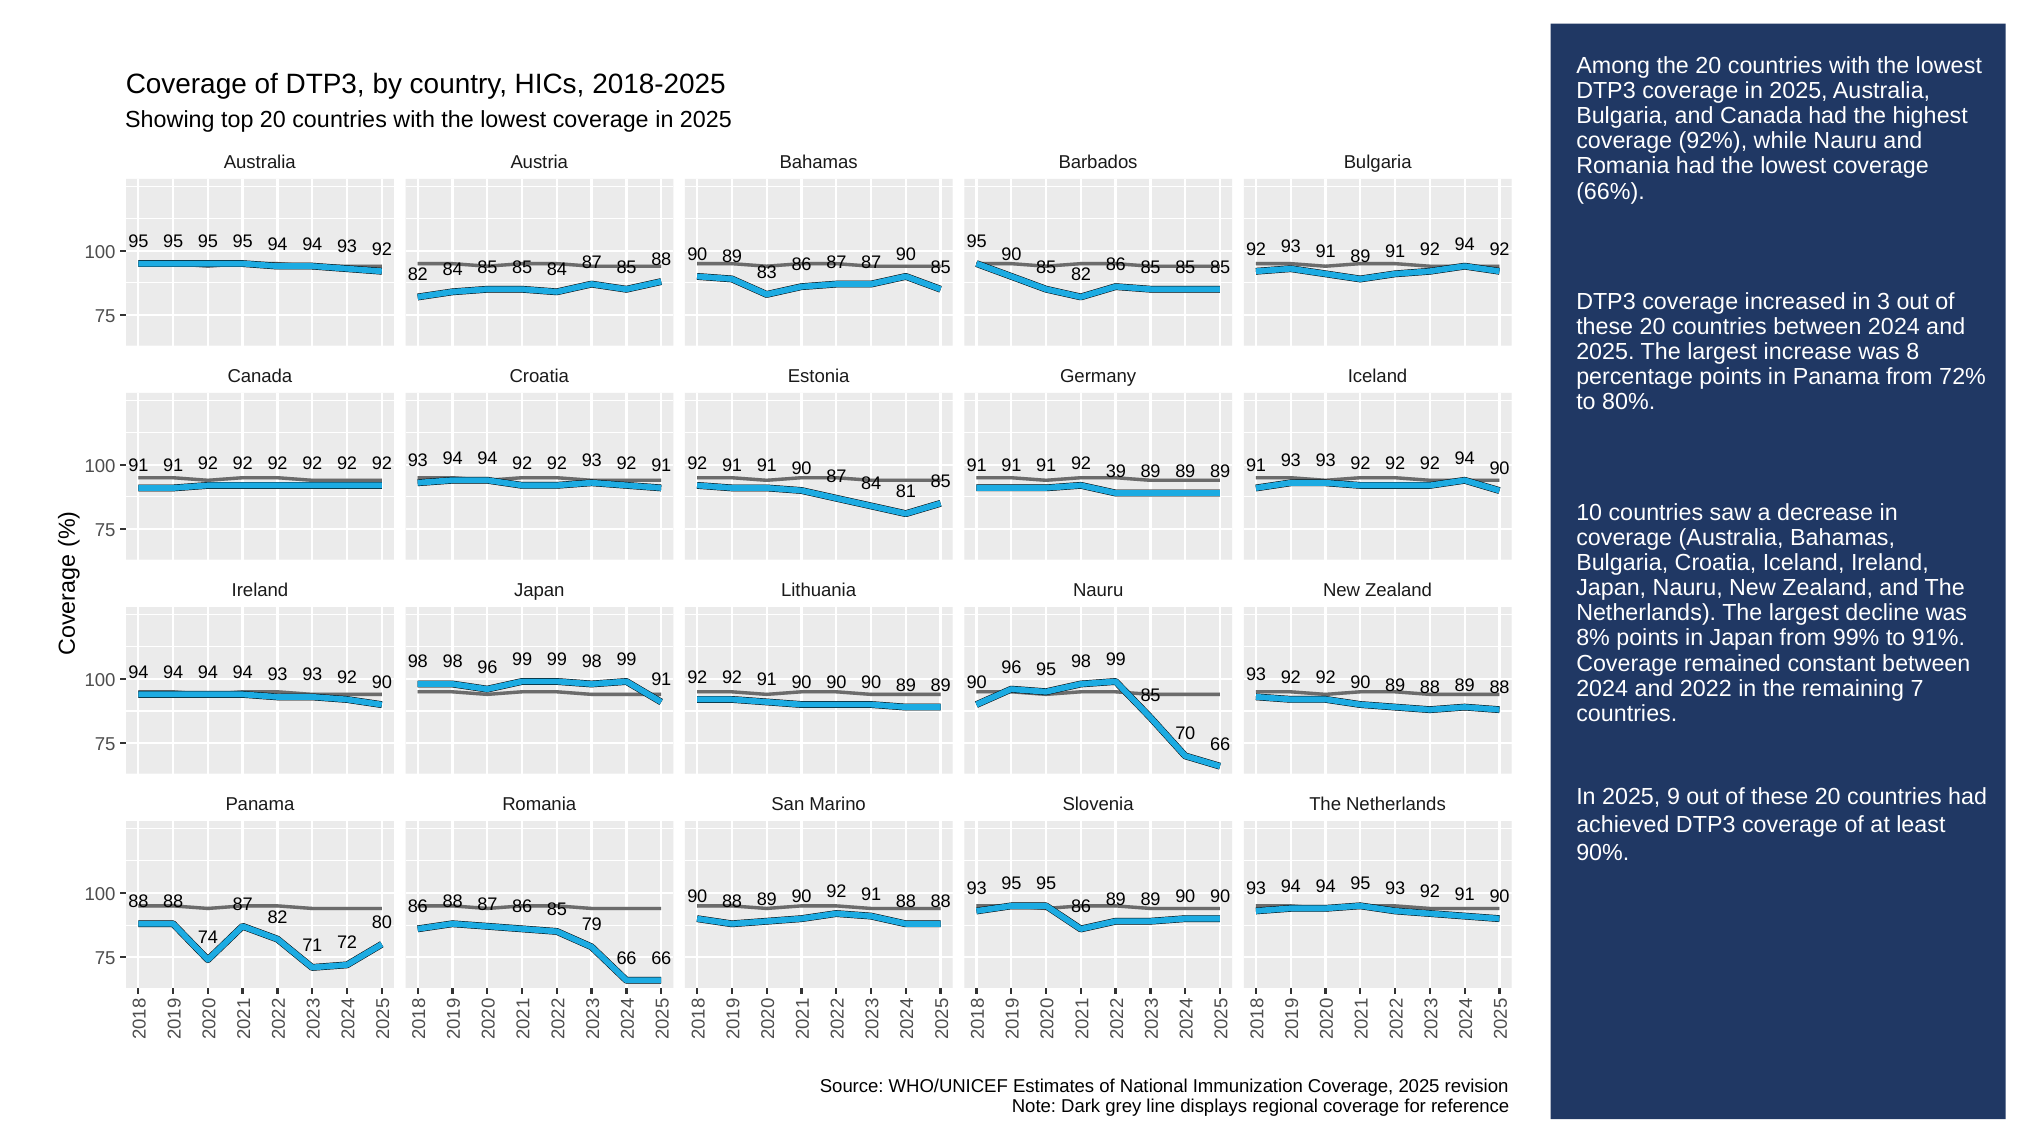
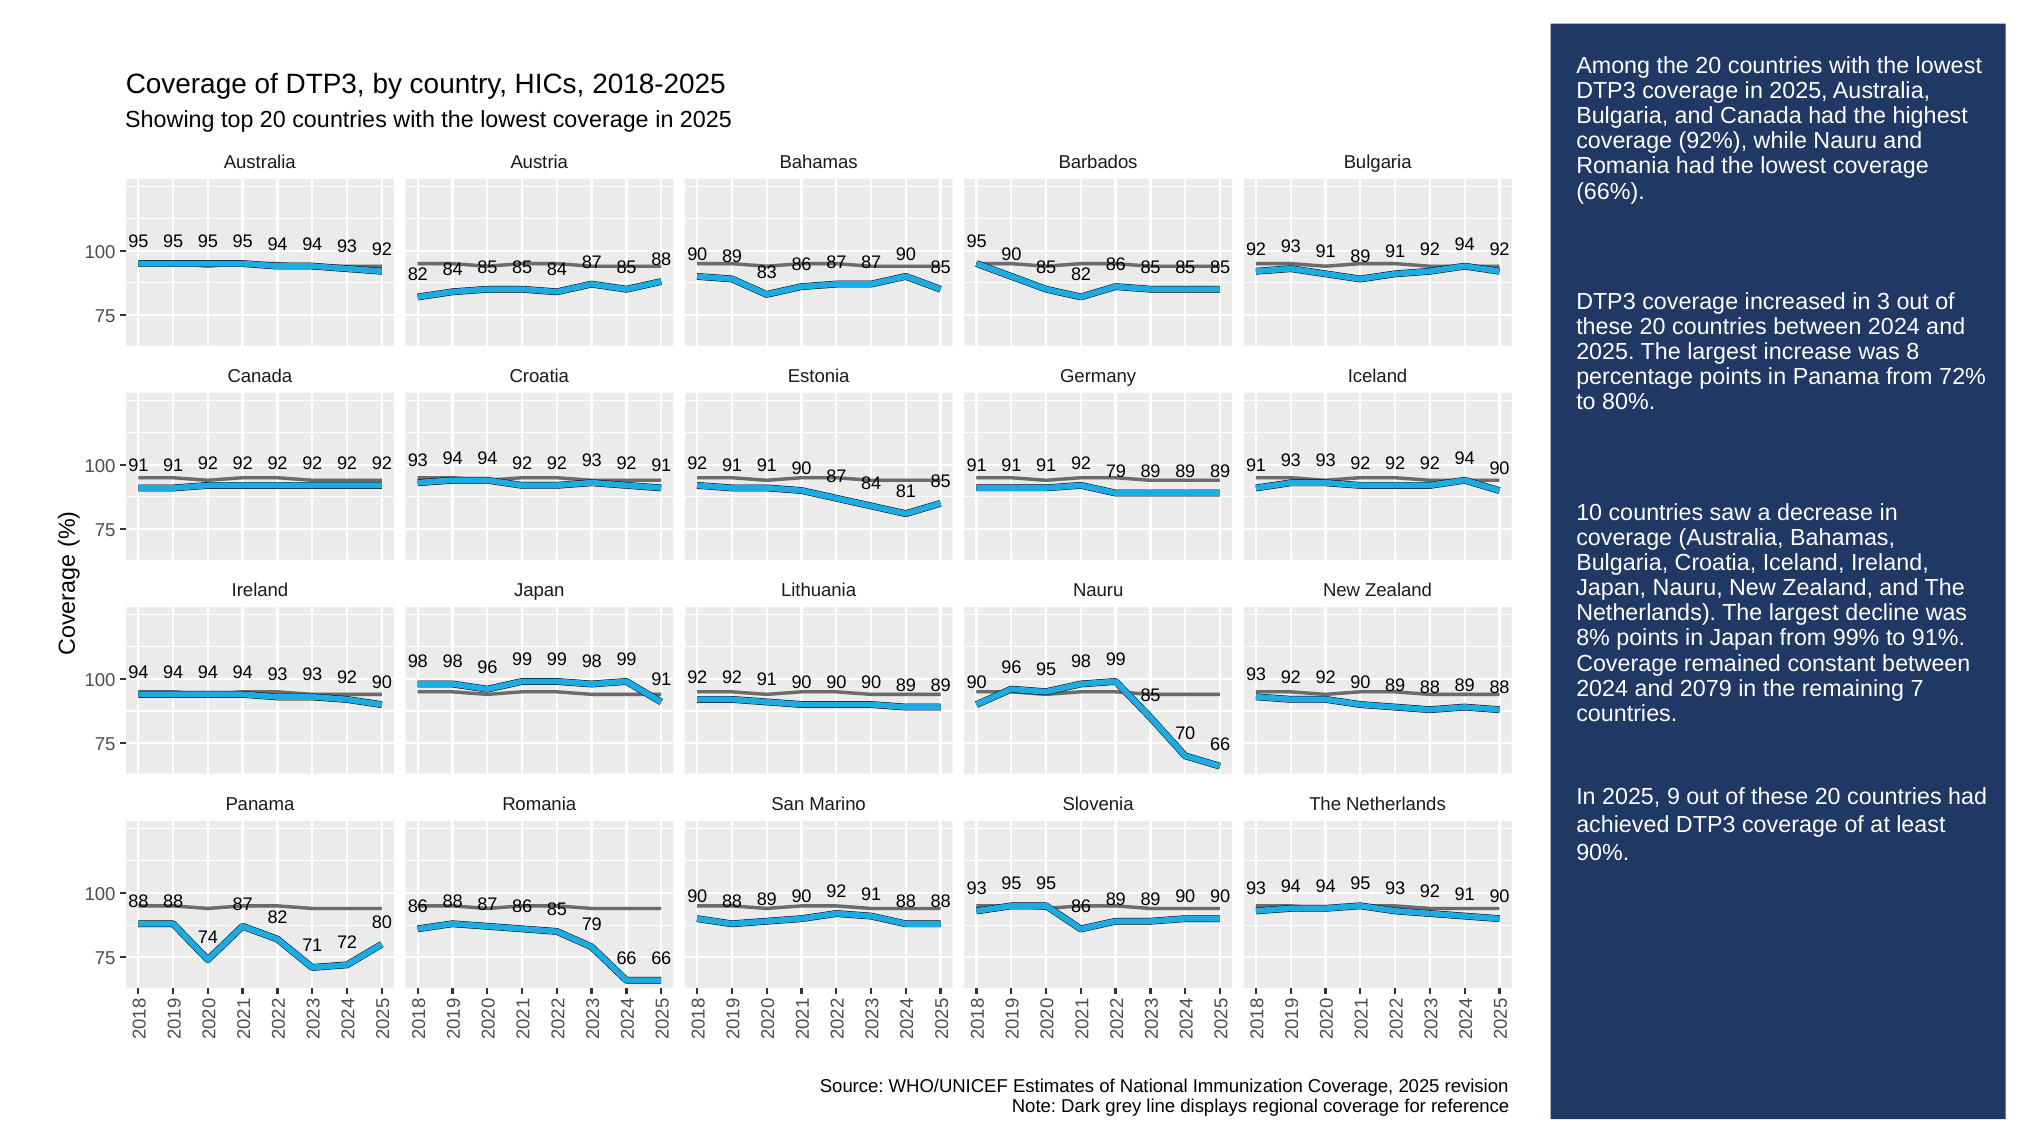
92 39: 39 -> 79 (1116, 471)
2022: 2022 -> 2079 (1706, 688)
